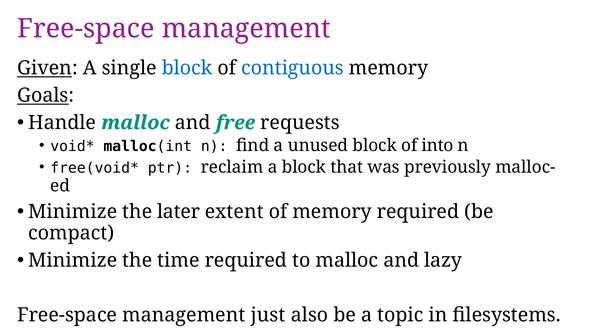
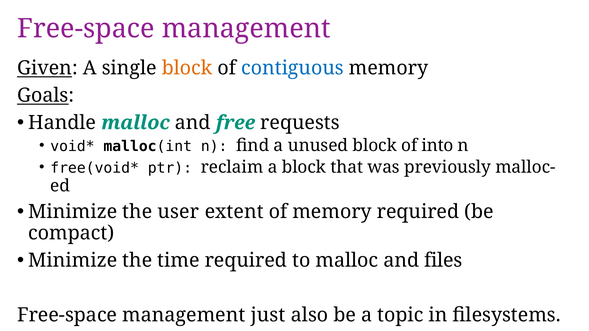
block colour: blue -> orange (187, 68)
later: later -> user (178, 212)
lazy: lazy -> files (443, 261)
